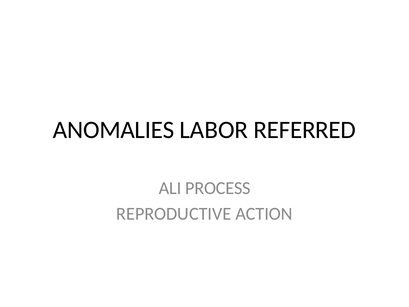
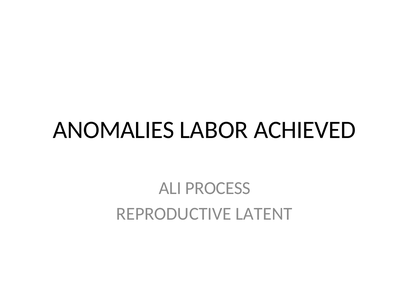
REFERRED: REFERRED -> ACHIEVED (305, 130)
ACTION: ACTION -> LATENT (264, 214)
